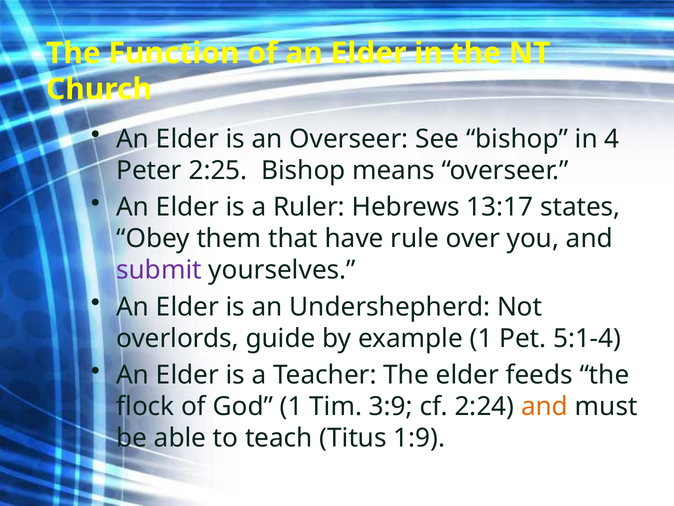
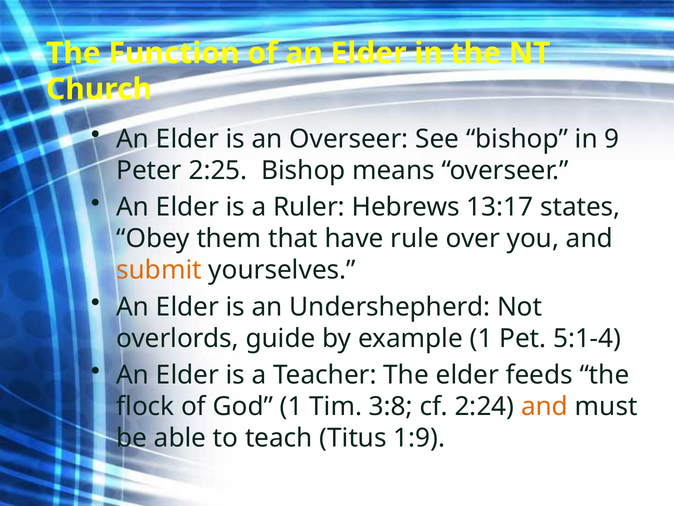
4: 4 -> 9 (612, 139)
submit colour: purple -> orange (159, 270)
3:9: 3:9 -> 3:8 (391, 406)
